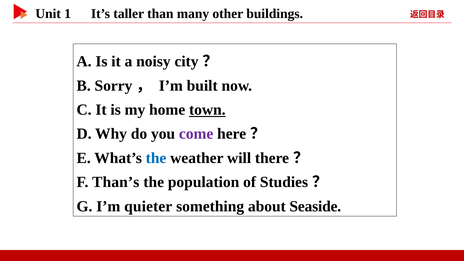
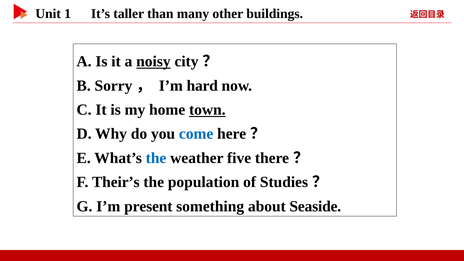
noisy underline: none -> present (153, 62)
built: built -> hard (202, 86)
come colour: purple -> blue (196, 134)
will: will -> five (239, 158)
Than’s: Than’s -> Their’s (116, 182)
quieter: quieter -> present (148, 206)
